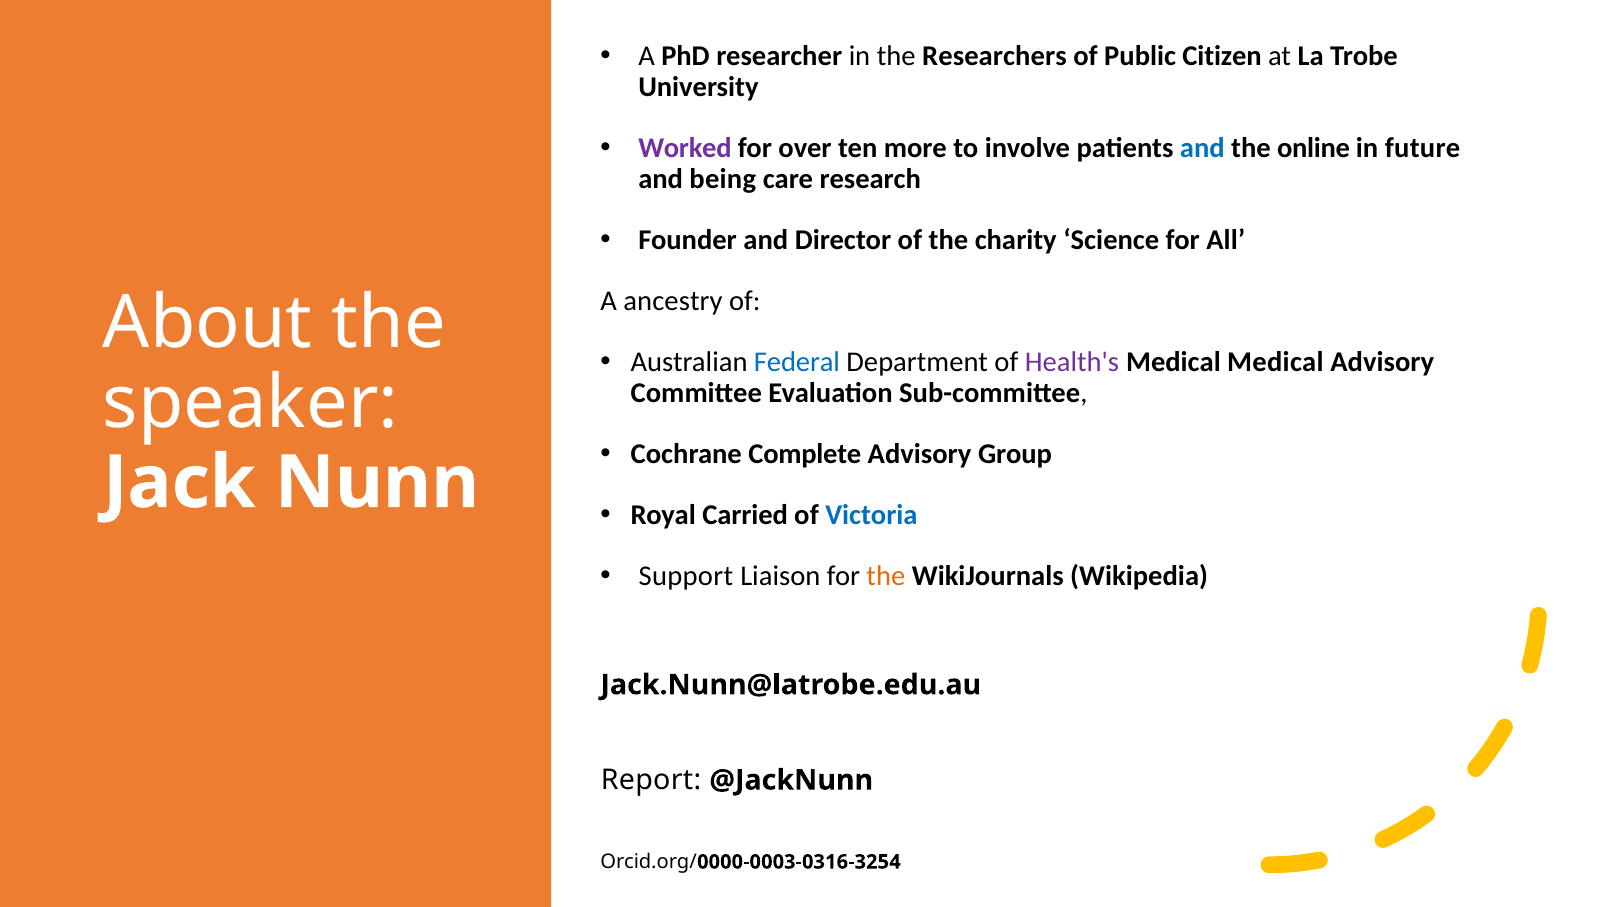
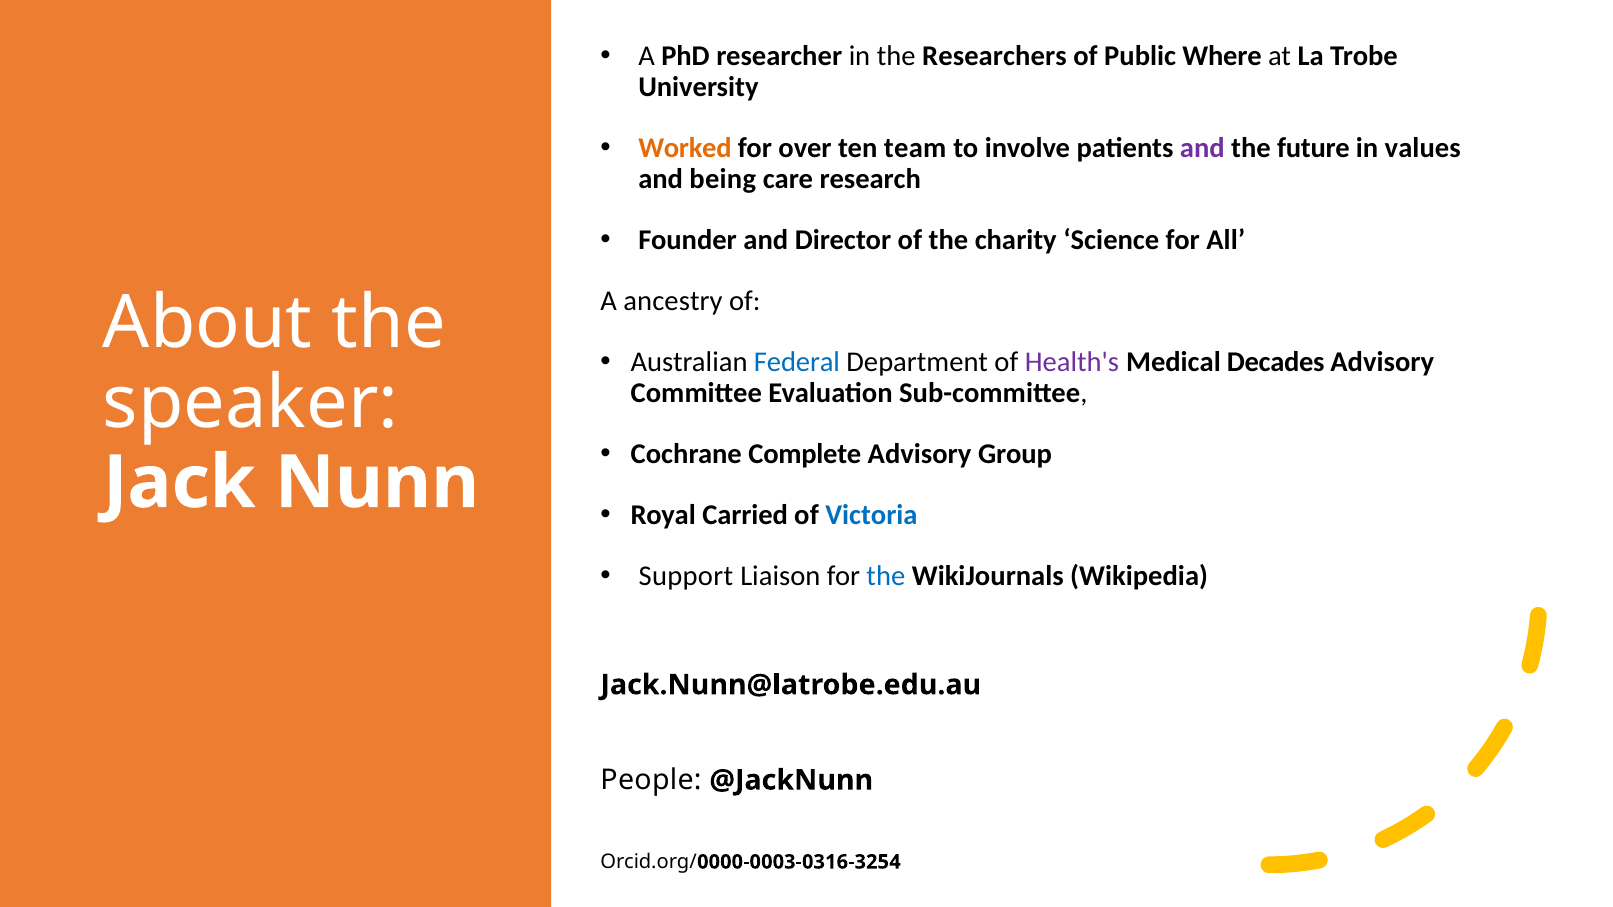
Citizen: Citizen -> Where (1222, 56)
Worked colour: purple -> orange (685, 148)
more: more -> team (915, 148)
and colour: blue -> purple (1202, 148)
online: online -> future (1313, 148)
future: future -> values (1423, 148)
Medical Medical: Medical -> Decades (1276, 362)
the colour: orange -> blue (886, 576)
Report: Report -> People (651, 780)
